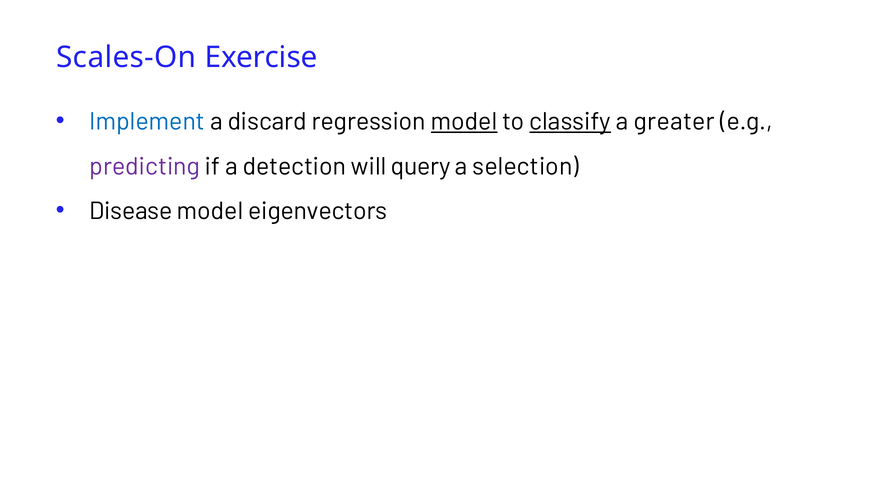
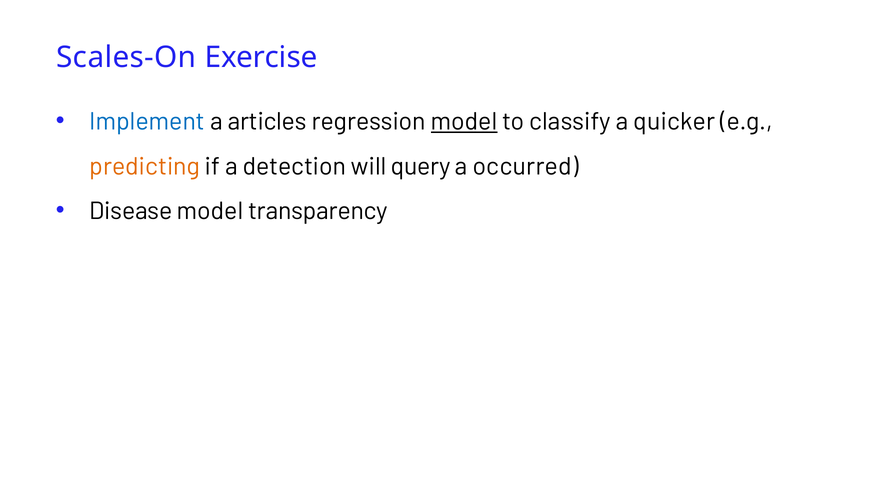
discard: discard -> articles (267, 121)
classify underline: present -> none (570, 121)
greater: greater -> quicker (674, 121)
predicting colour: purple -> orange (145, 166)
selection: selection -> occurred (526, 166)
eigenvectors: eigenvectors -> transparency (318, 211)
